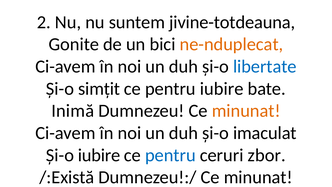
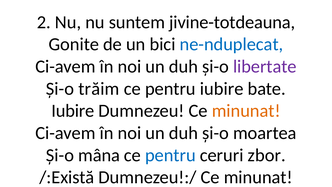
ne-nduplecat colour: orange -> blue (231, 44)
libertate colour: blue -> purple (265, 66)
simțit: simțit -> trăim (99, 89)
Inimă: Inimă -> Iubire (73, 111)
imaculat: imaculat -> moartea (265, 133)
Și-o iubire: iubire -> mâna (99, 155)
